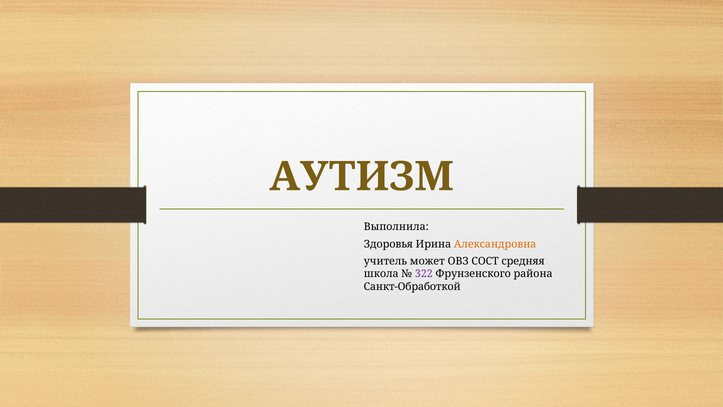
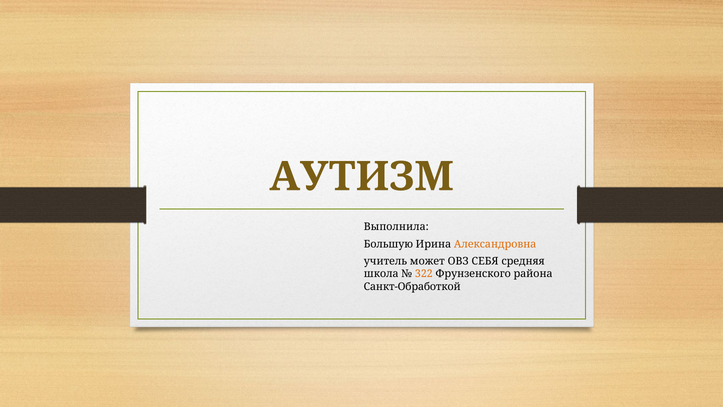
Здоровья: Здоровья -> Большую (388, 244)
СОСТ: СОСТ -> СЕБЯ (485, 261)
322 colour: purple -> orange (424, 274)
